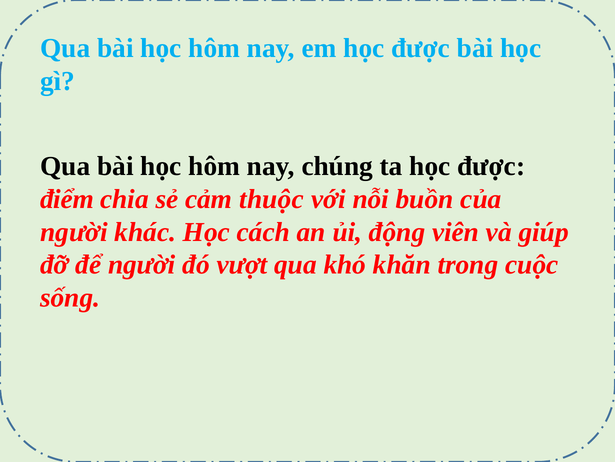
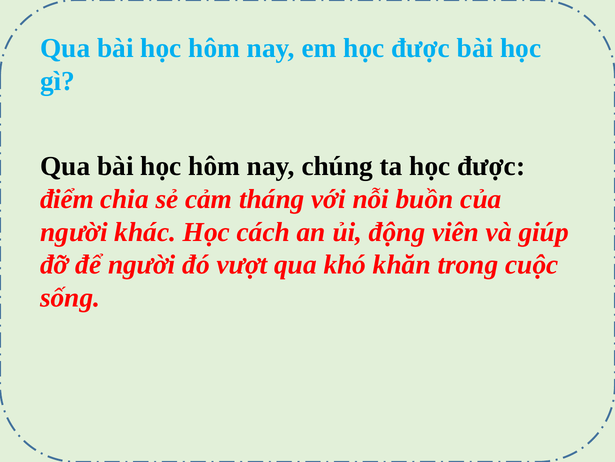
thuộc: thuộc -> tháng (272, 199)
